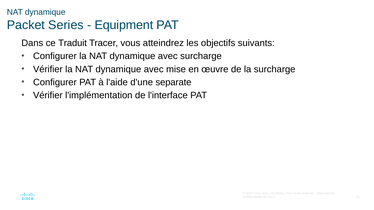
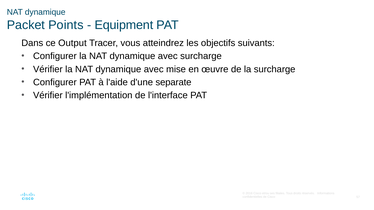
Series: Series -> Points (66, 25)
Traduit: Traduit -> Output (72, 43)
